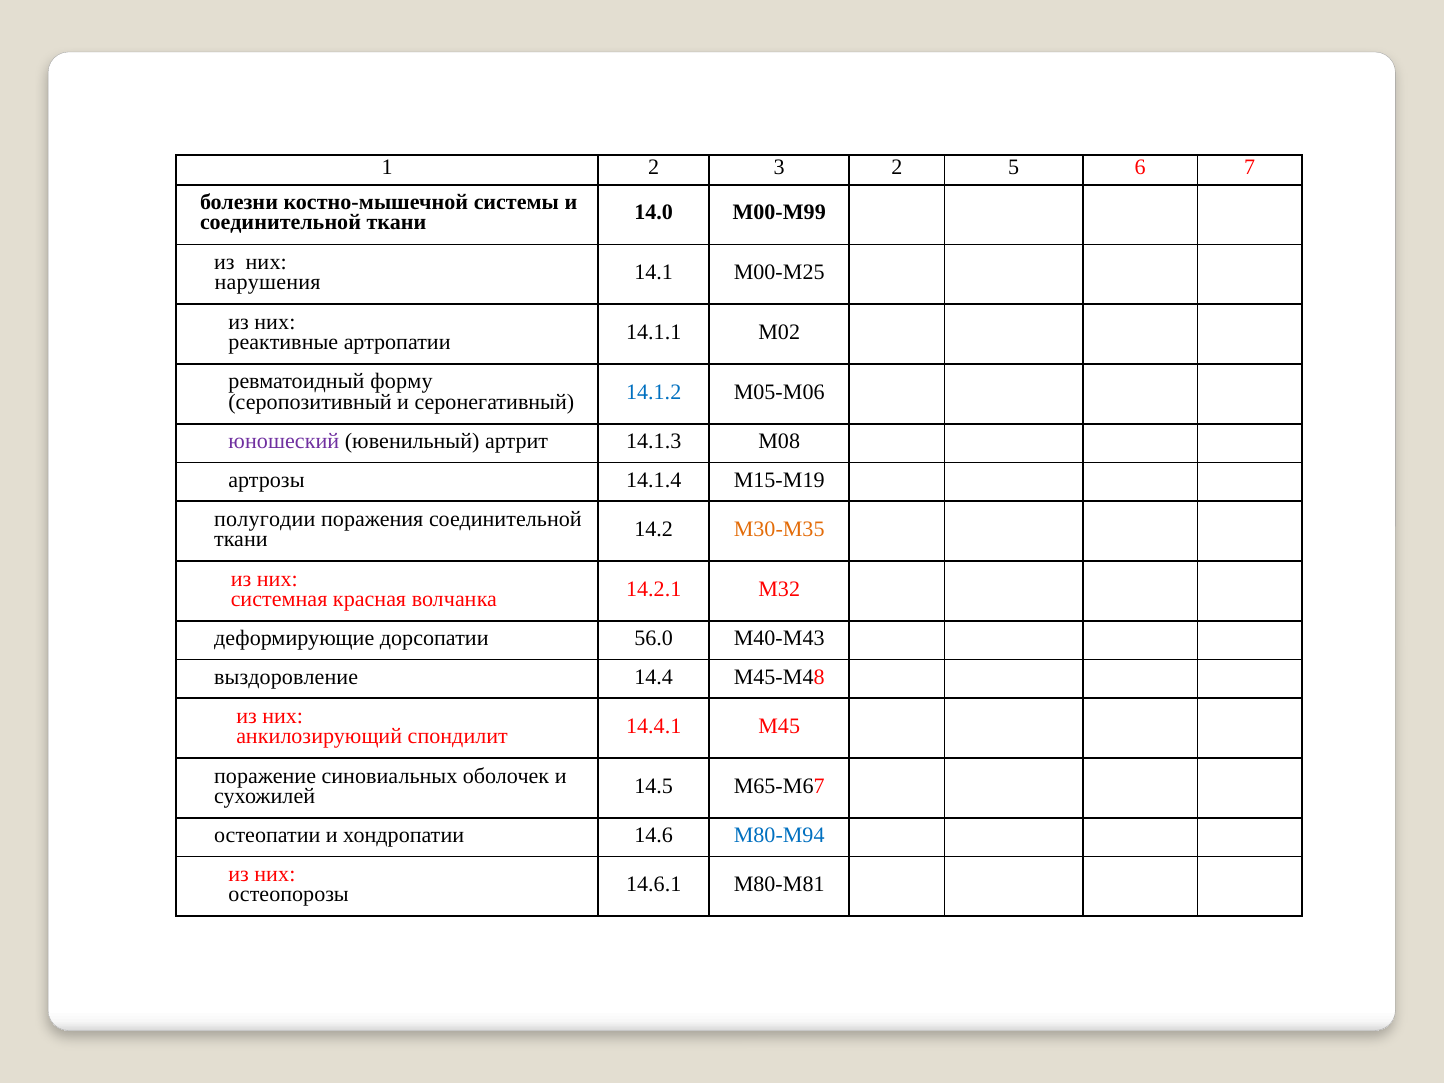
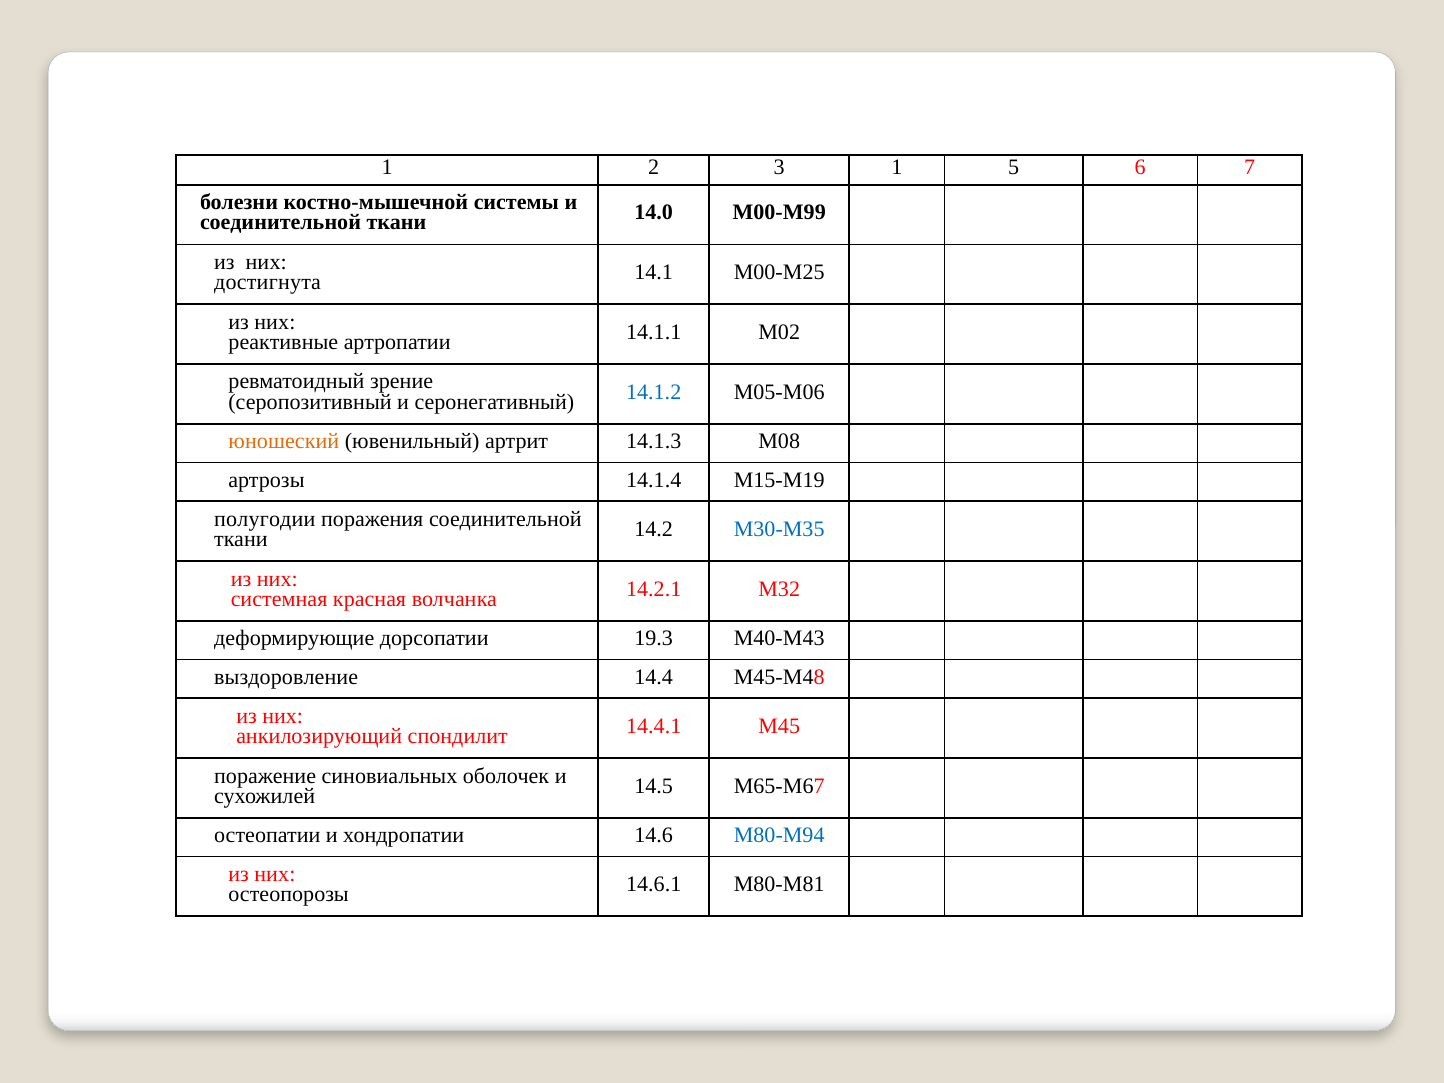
3 2: 2 -> 1 (897, 168)
нарушения: нарушения -> достигнута (268, 282)
форму: форму -> зрение (402, 382)
юношеский colour: purple -> orange (284, 441)
M30-M35 colour: orange -> blue (779, 529)
56.0: 56.0 -> 19.3 (654, 638)
